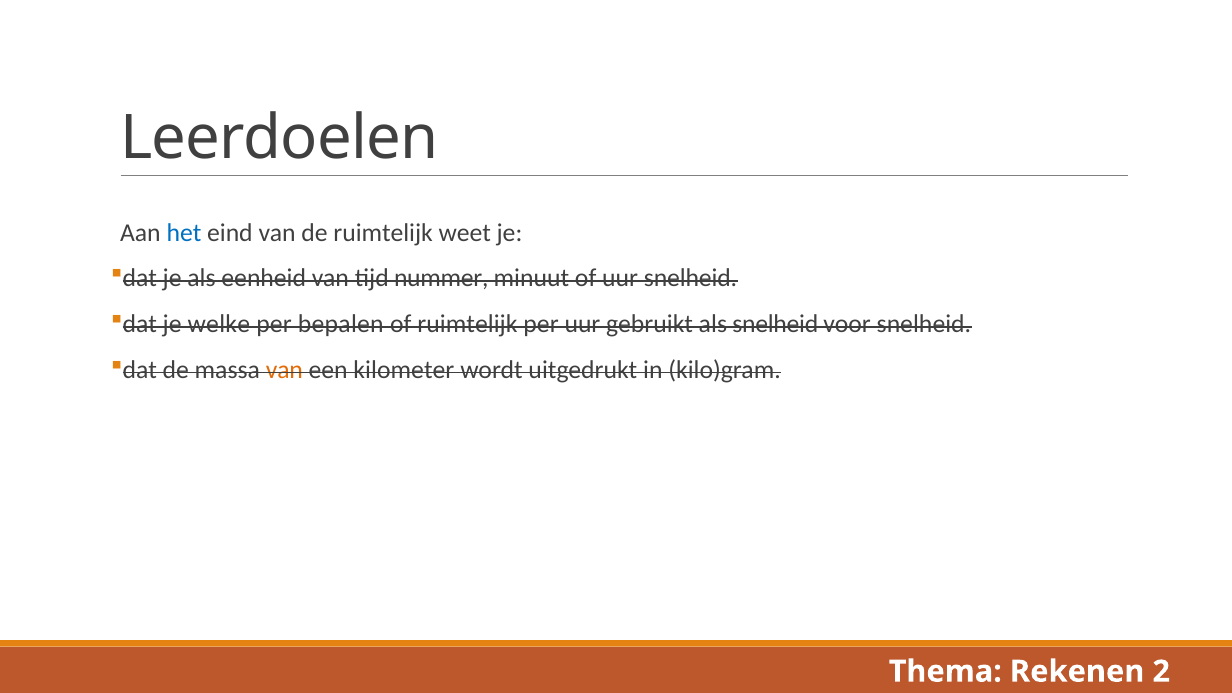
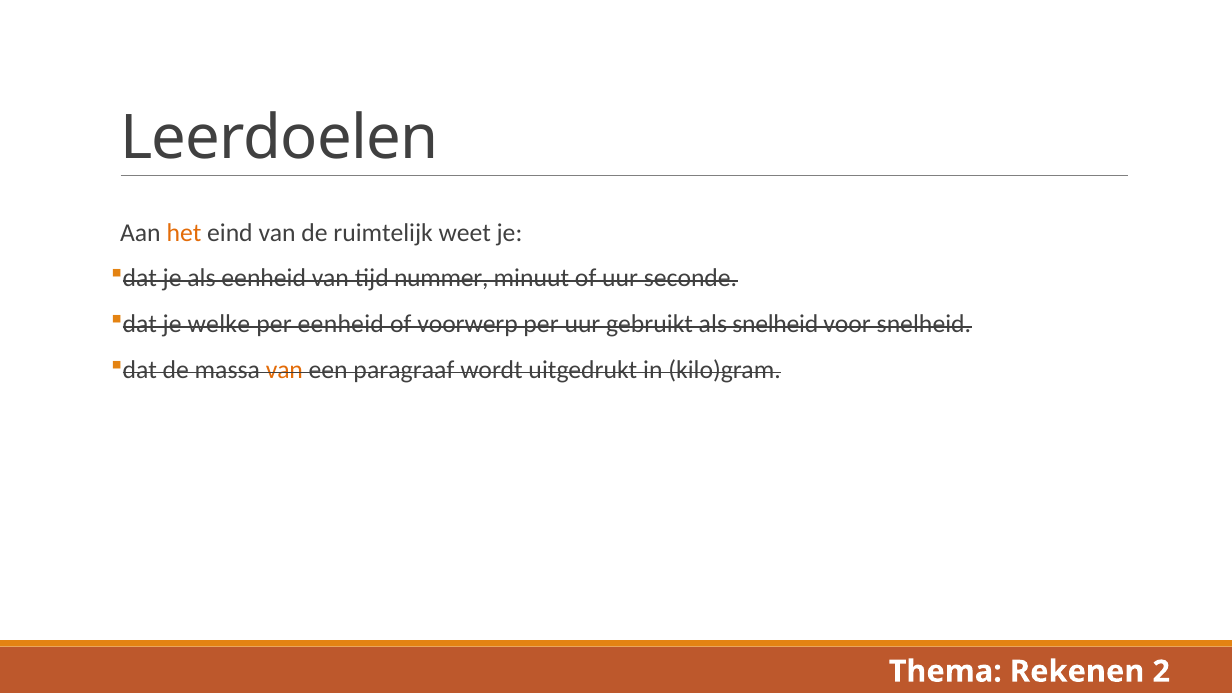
het colour: blue -> orange (184, 233)
uur snelheid: snelheid -> seconde (691, 278)
per bepalen: bepalen -> eenheid (341, 324)
of ruimtelijk: ruimtelijk -> voorwerp (468, 324)
kilometer: kilometer -> paragraaf (404, 370)
